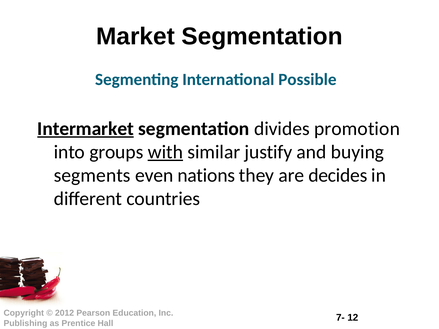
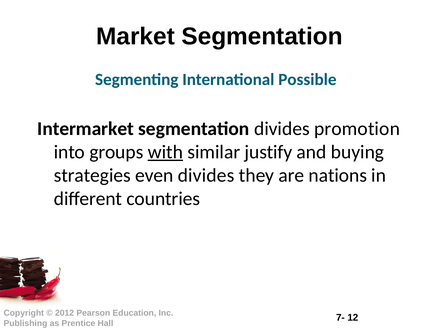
Intermarket underline: present -> none (86, 129)
segments: segments -> strategies (92, 176)
even nations: nations -> divides (206, 176)
decides: decides -> nations (338, 176)
